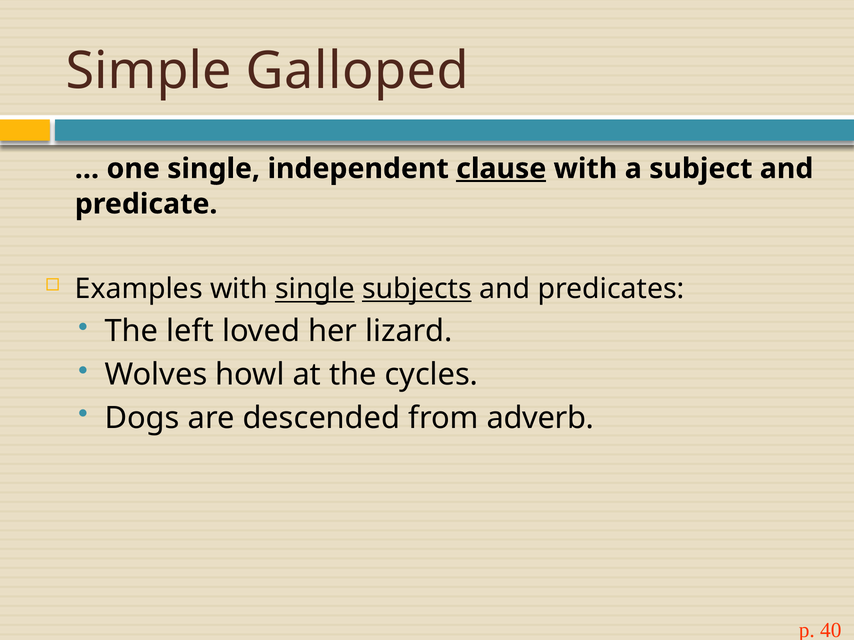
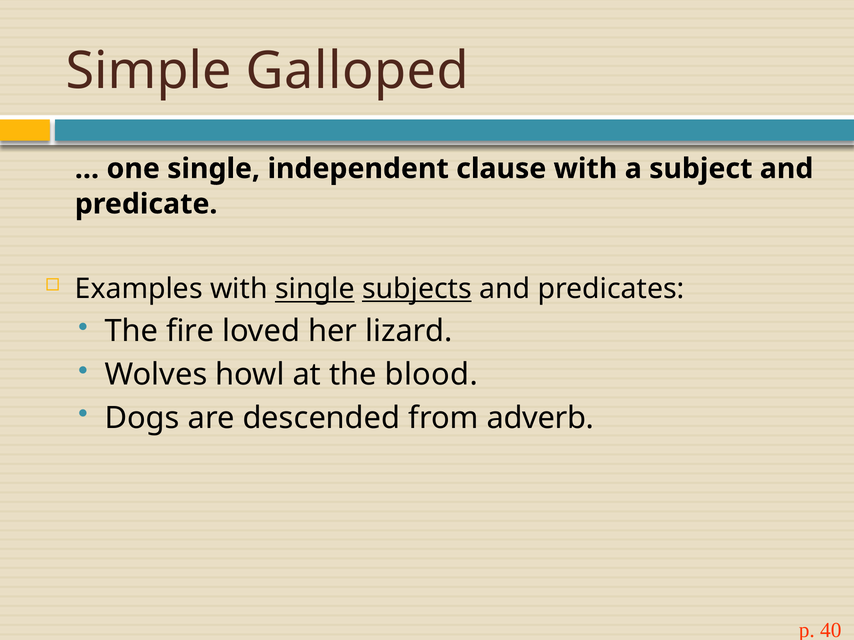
clause underline: present -> none (501, 169)
left: left -> fire (190, 331)
cycles: cycles -> blood (431, 375)
